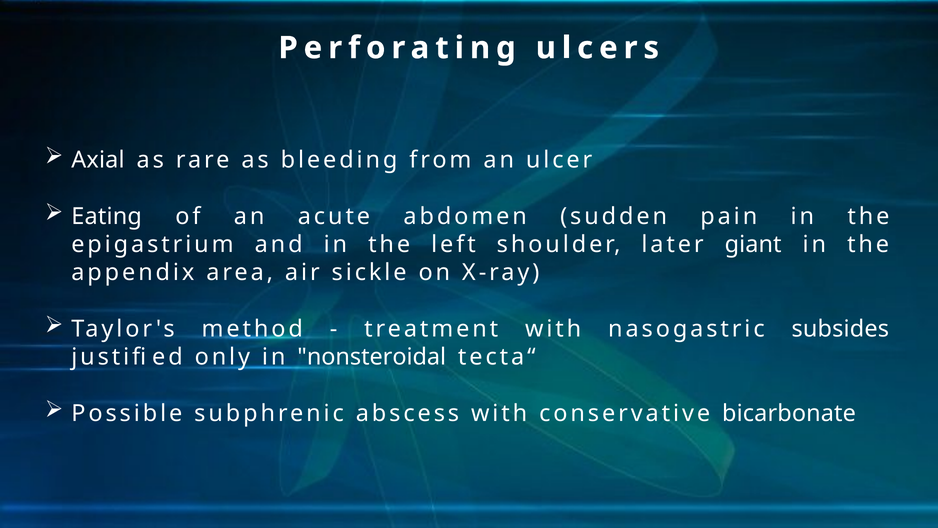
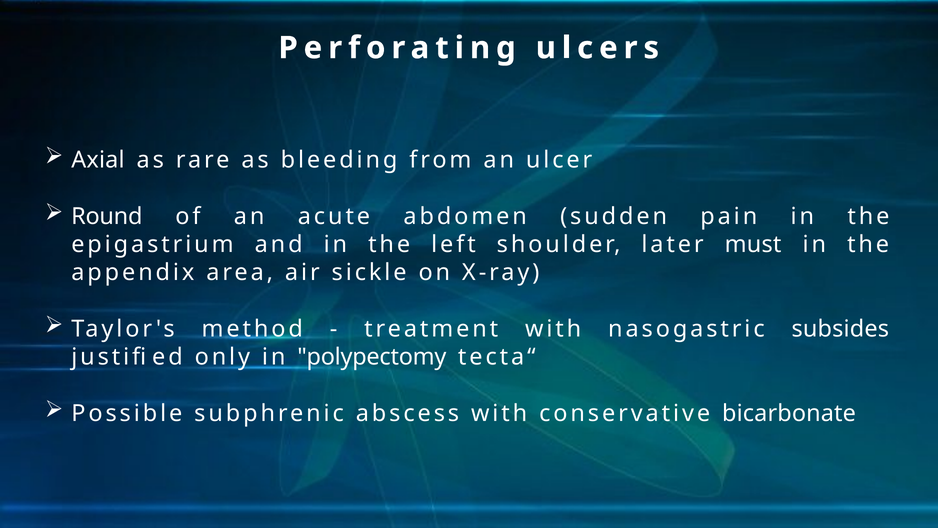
Eating: Eating -> Round (107, 216)
giant: giant -> must (753, 244)
nonsteroidal: nonsteroidal -> polypectomy (372, 357)
